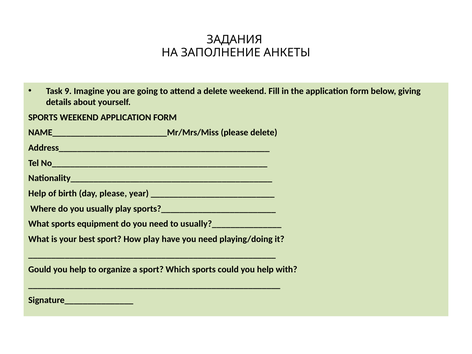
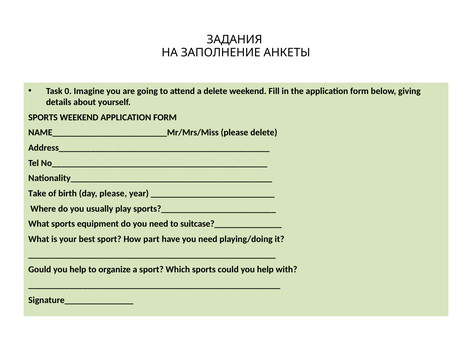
9: 9 -> 0 (68, 91)
Help: Help -> Take (37, 193)
usually?_______________: usually?_______________ -> suitcase?_______________ (231, 224)
How play: play -> part (151, 239)
